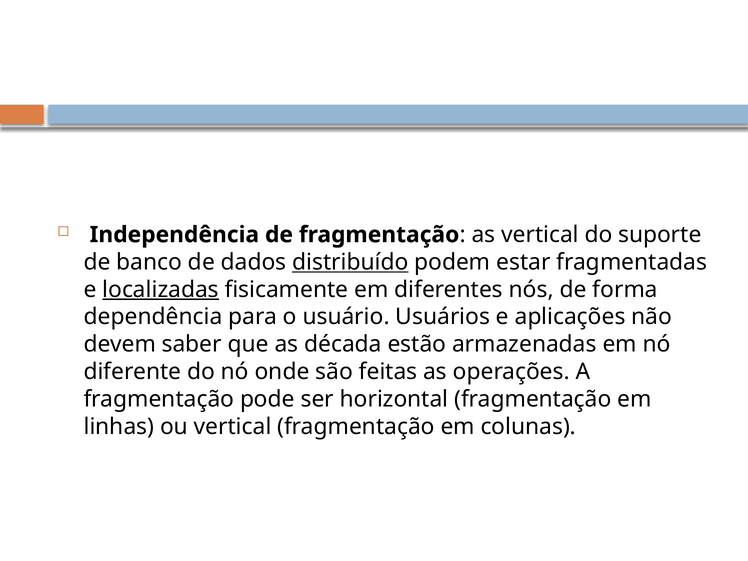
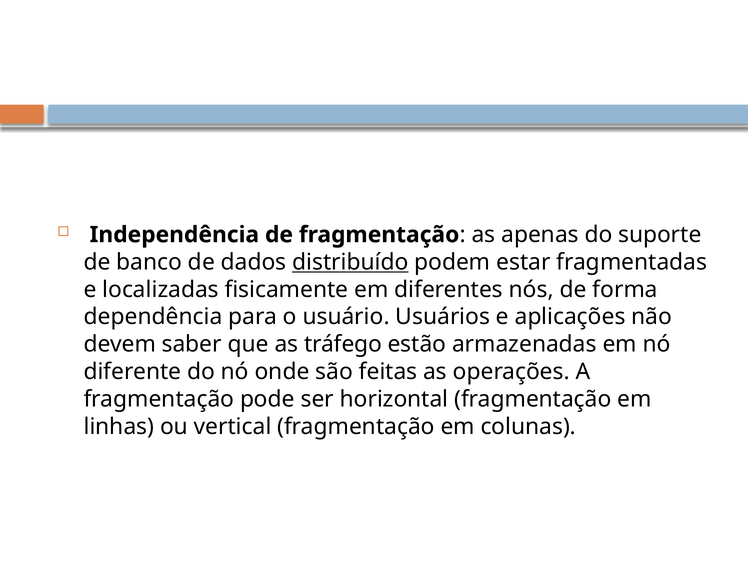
as vertical: vertical -> apenas (540, 235)
localizadas underline: present -> none (161, 290)
década: década -> tráfego (343, 344)
